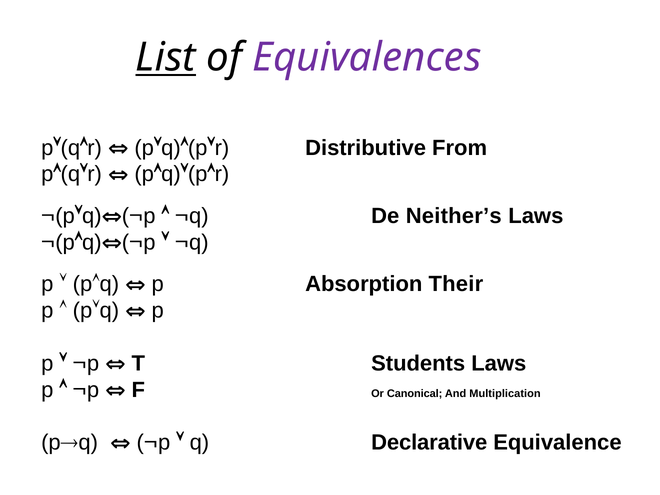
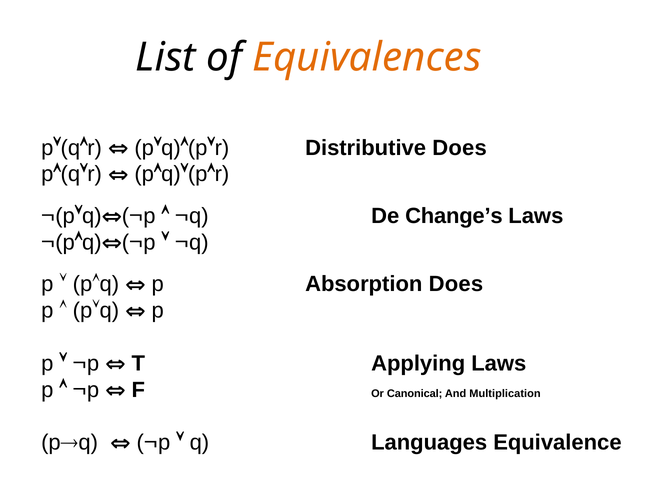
List underline: present -> none (166, 58)
Equivalences colour: purple -> orange (367, 58)
Distributive From: From -> Does (460, 148)
Neither’s: Neither’s -> Change’s (454, 216)
Absorption Their: Their -> Does (456, 284)
Students: Students -> Applying (418, 363)
Declarative: Declarative -> Languages (429, 443)
